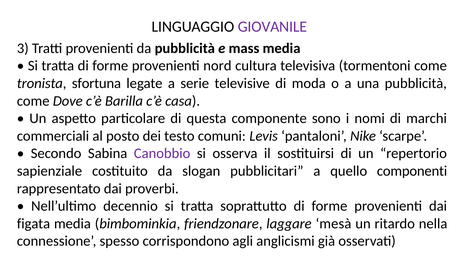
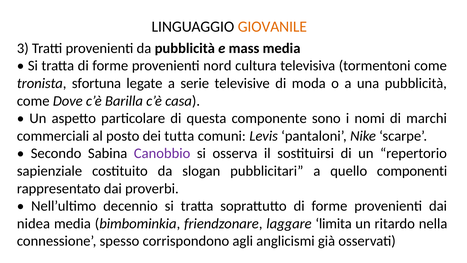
GIOVANILE colour: purple -> orange (272, 27)
testo: testo -> tutta (179, 136)
figata: figata -> nidea (33, 223)
mesà: mesà -> limita (334, 223)
